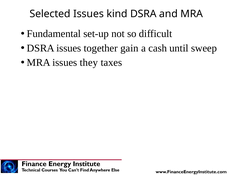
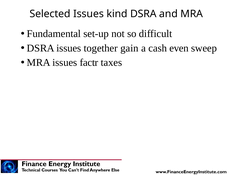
until: until -> even (179, 48)
they: they -> factr (89, 62)
